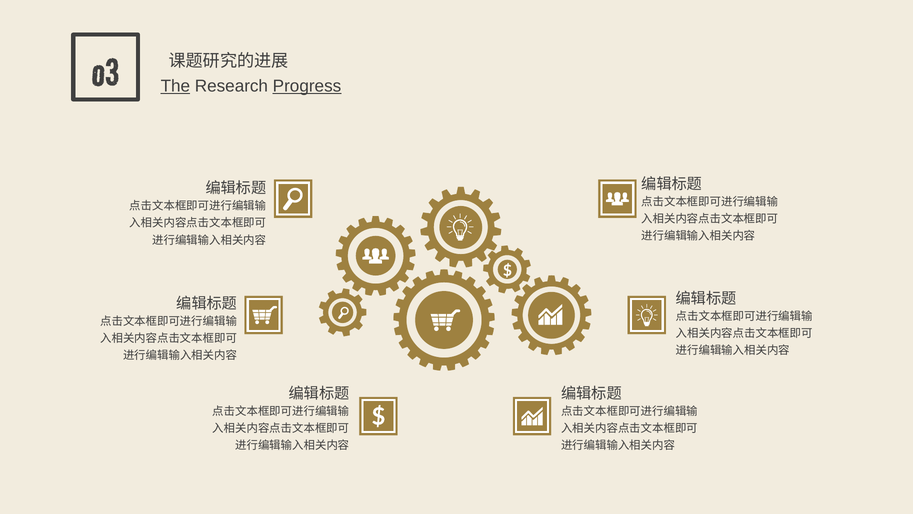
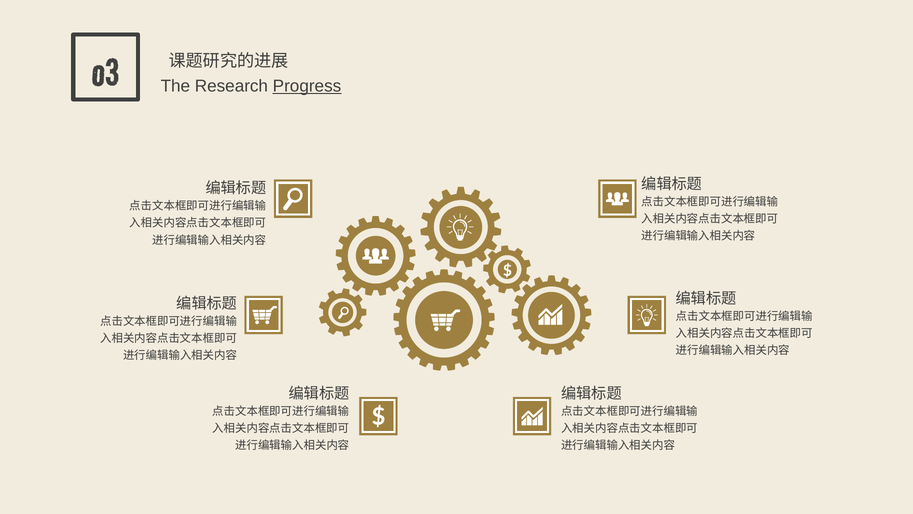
The underline: present -> none (175, 86)
